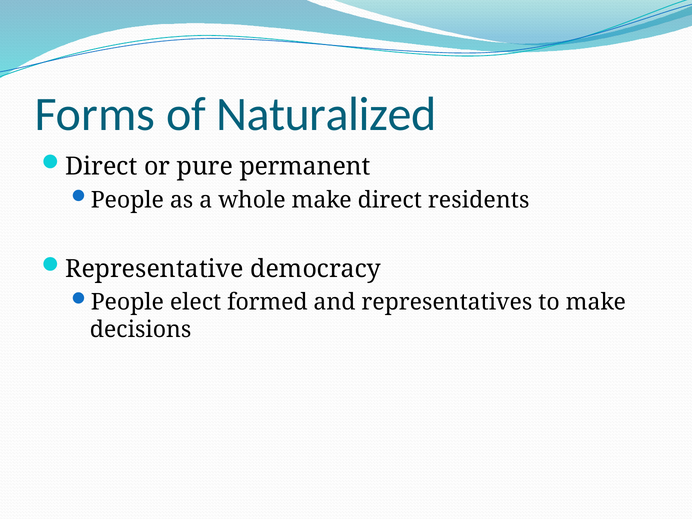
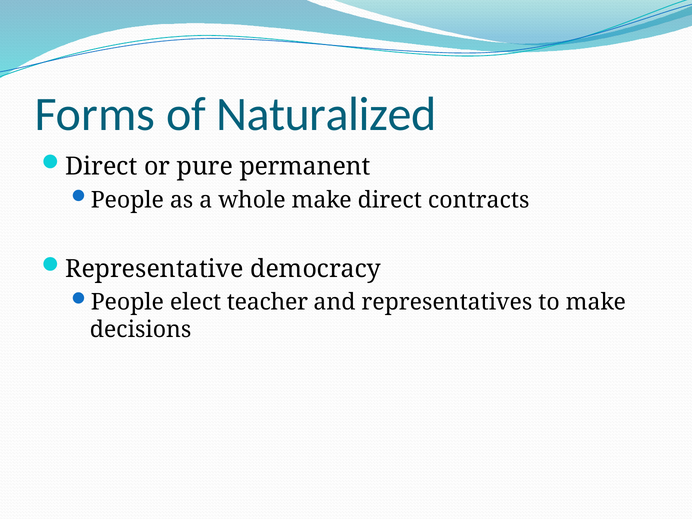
residents: residents -> contracts (479, 200)
formed: formed -> teacher (267, 302)
